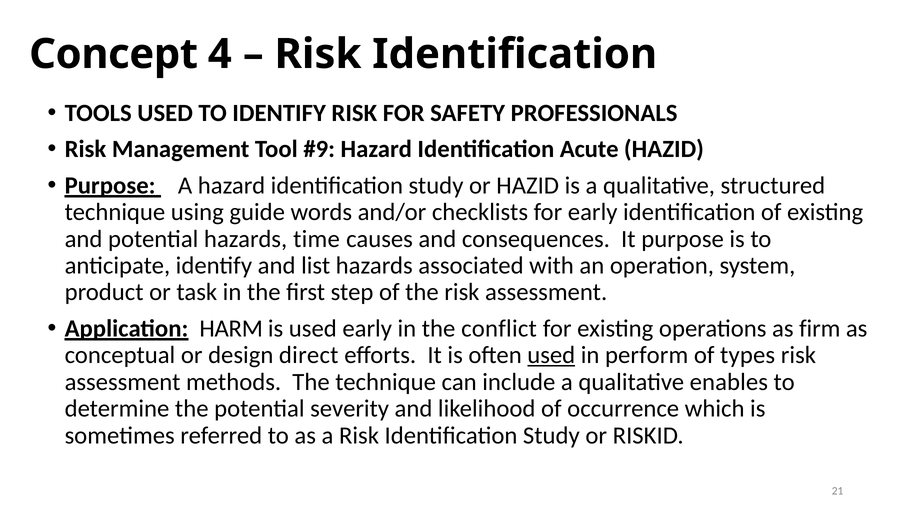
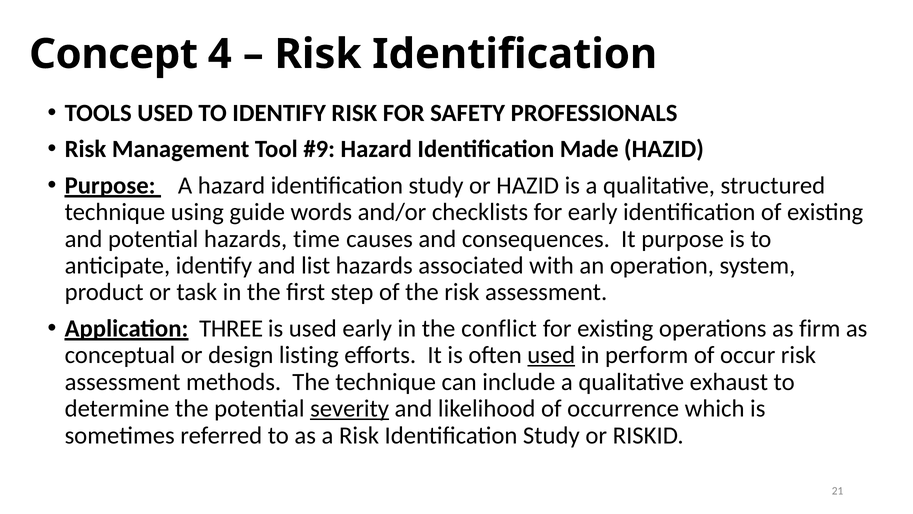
Acute: Acute -> Made (589, 149)
HARM: HARM -> THREE (231, 328)
direct: direct -> listing (309, 355)
types: types -> occur (748, 355)
enables: enables -> exhaust (729, 382)
severity underline: none -> present (350, 408)
